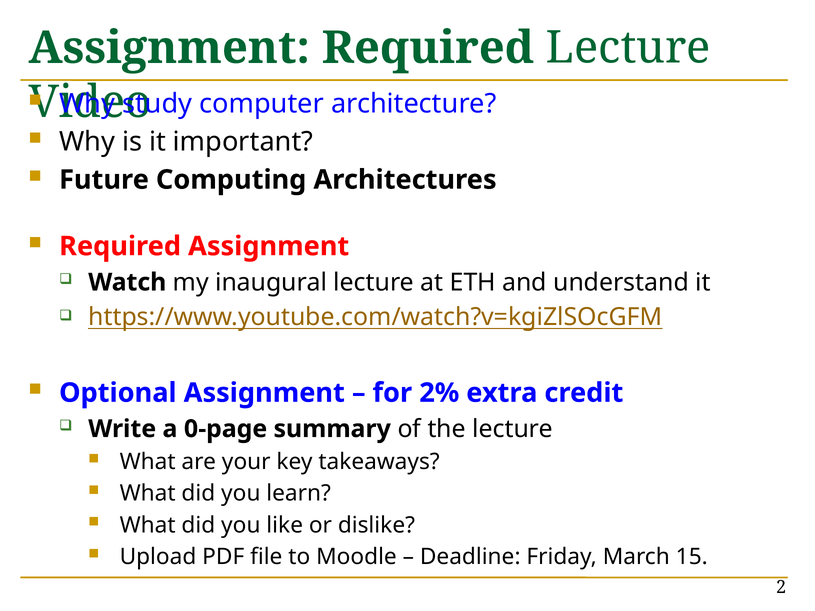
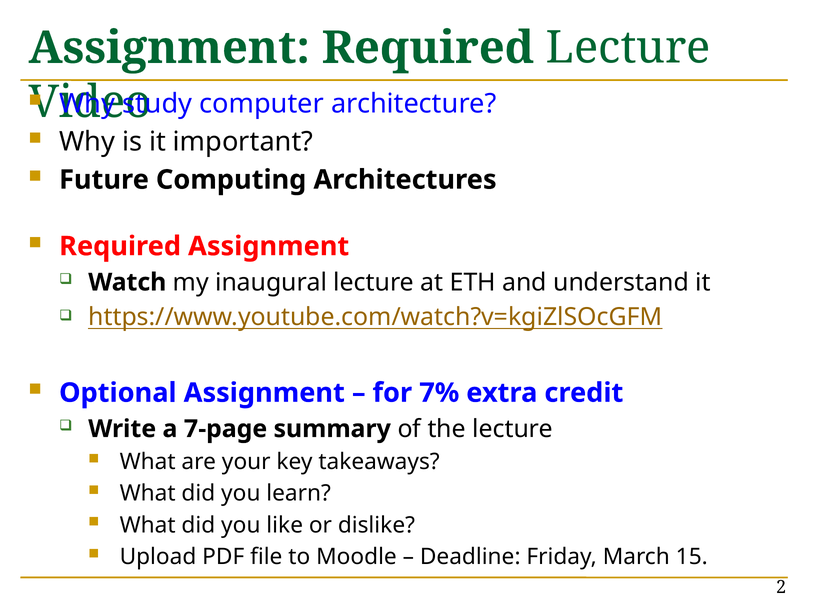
2%: 2% -> 7% (439, 393)
0-page: 0-page -> 7-page (226, 429)
